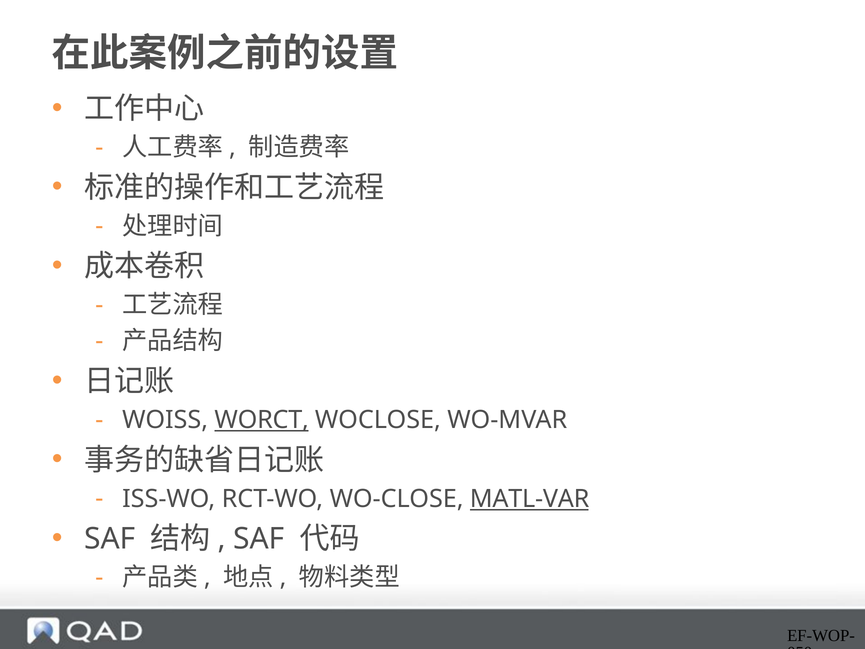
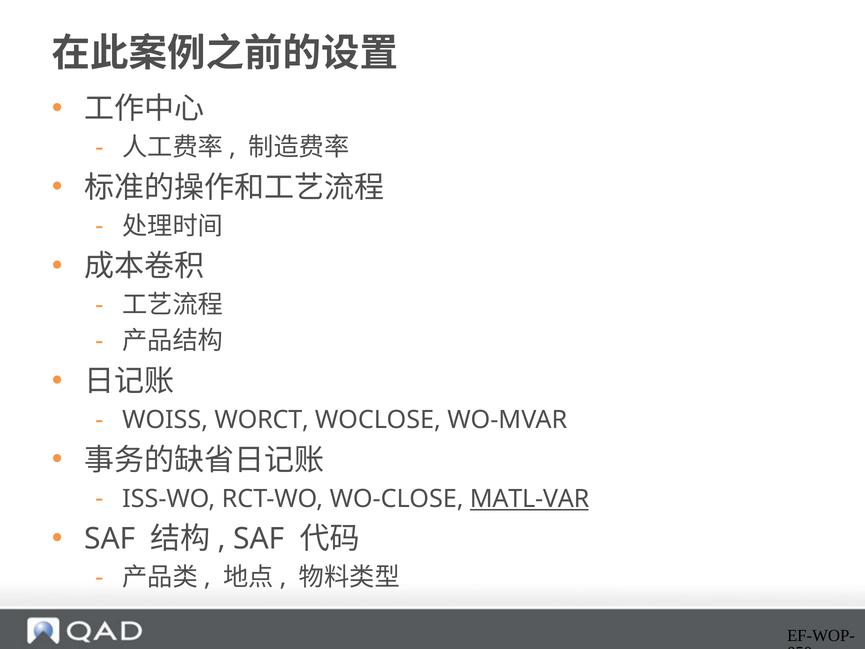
WORCT underline: present -> none (262, 420)
